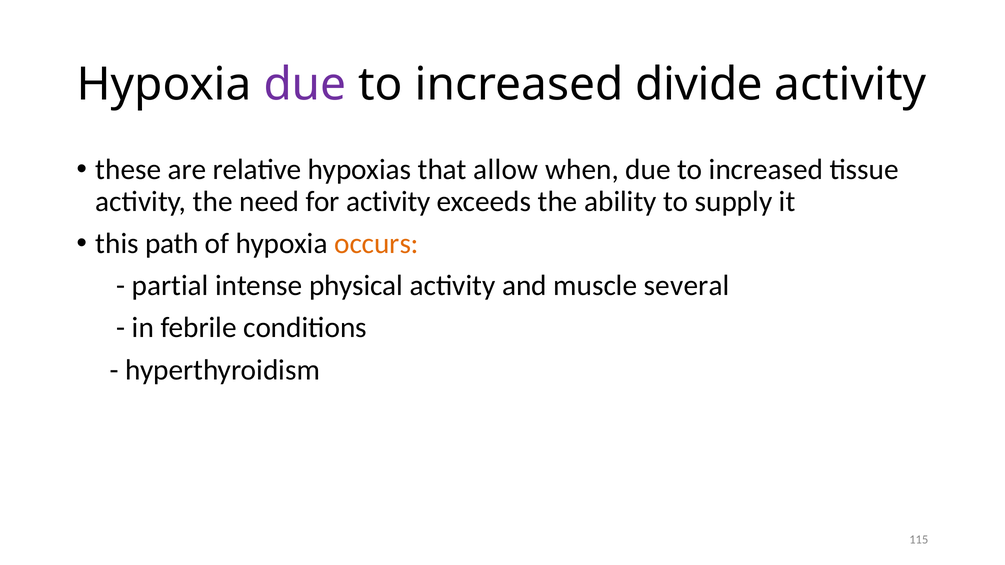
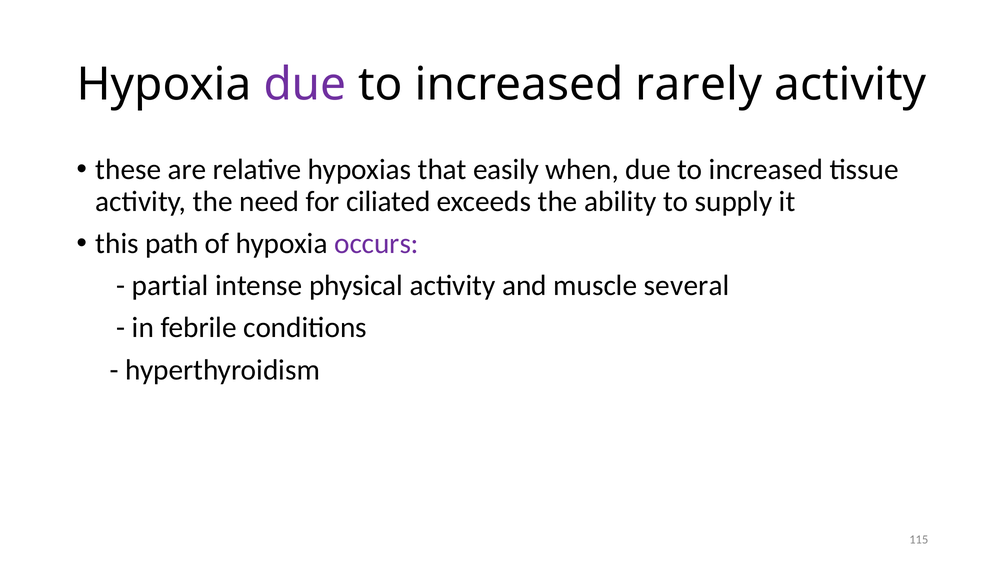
divide: divide -> rarely (699, 84)
allow: allow -> easily (506, 170)
for activity: activity -> ciliated (388, 202)
occurs colour: orange -> purple (376, 244)
